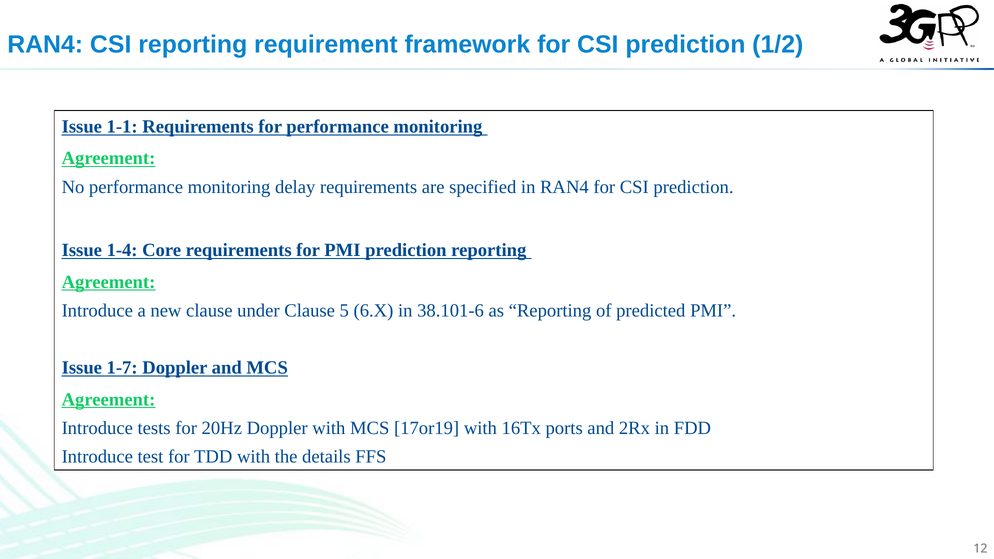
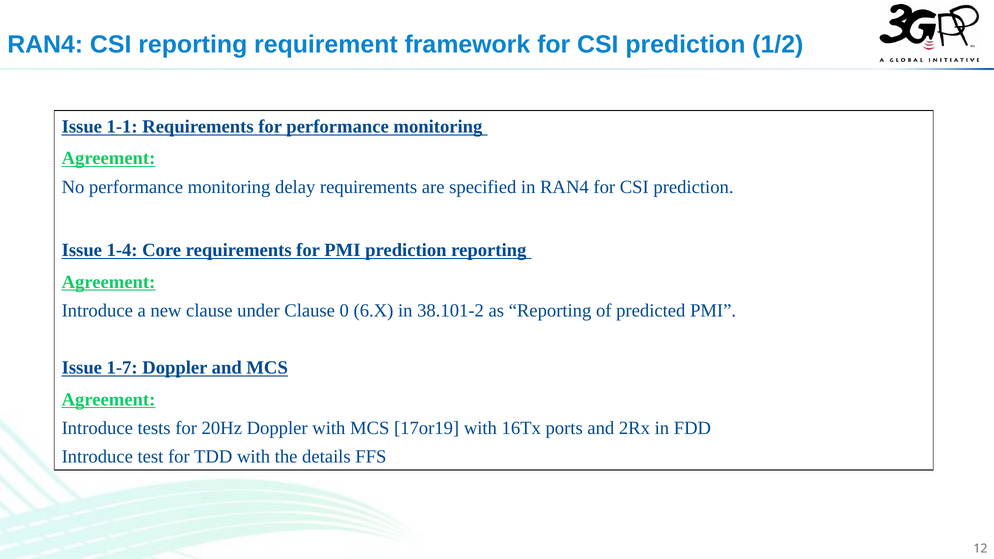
5: 5 -> 0 (344, 311)
38.101-6: 38.101-6 -> 38.101-2 (451, 311)
